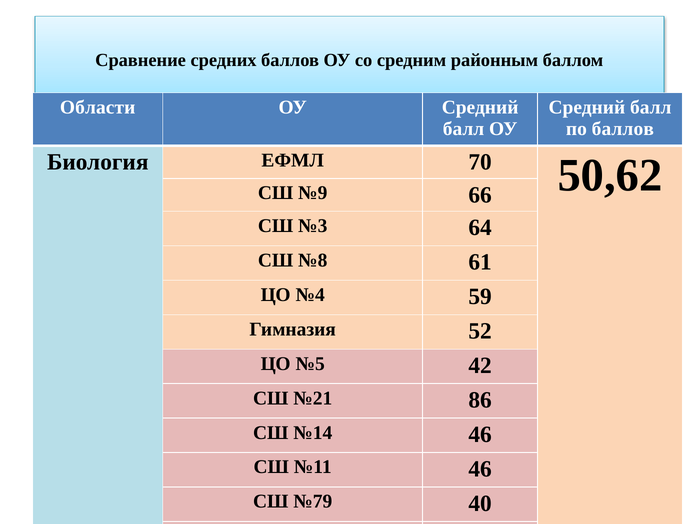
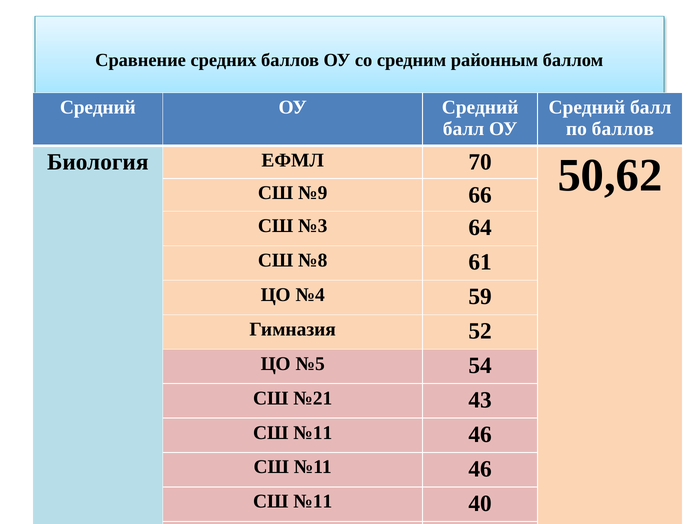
Области: Области -> Средний (98, 107)
42: 42 -> 54 (480, 366)
86: 86 -> 43 (480, 400)
№14: №14 -> №11 (313, 433)
№79: №79 -> №11 (313, 502)
